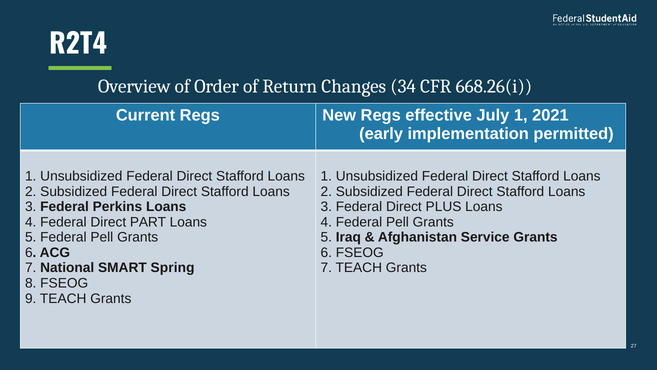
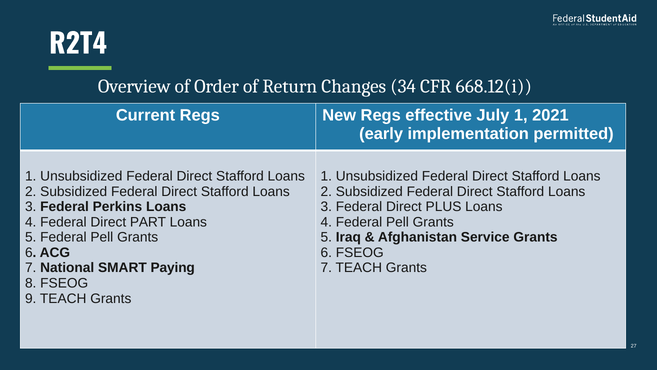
668.26(i: 668.26(i -> 668.12(i (494, 86)
Spring: Spring -> Paying (173, 268)
